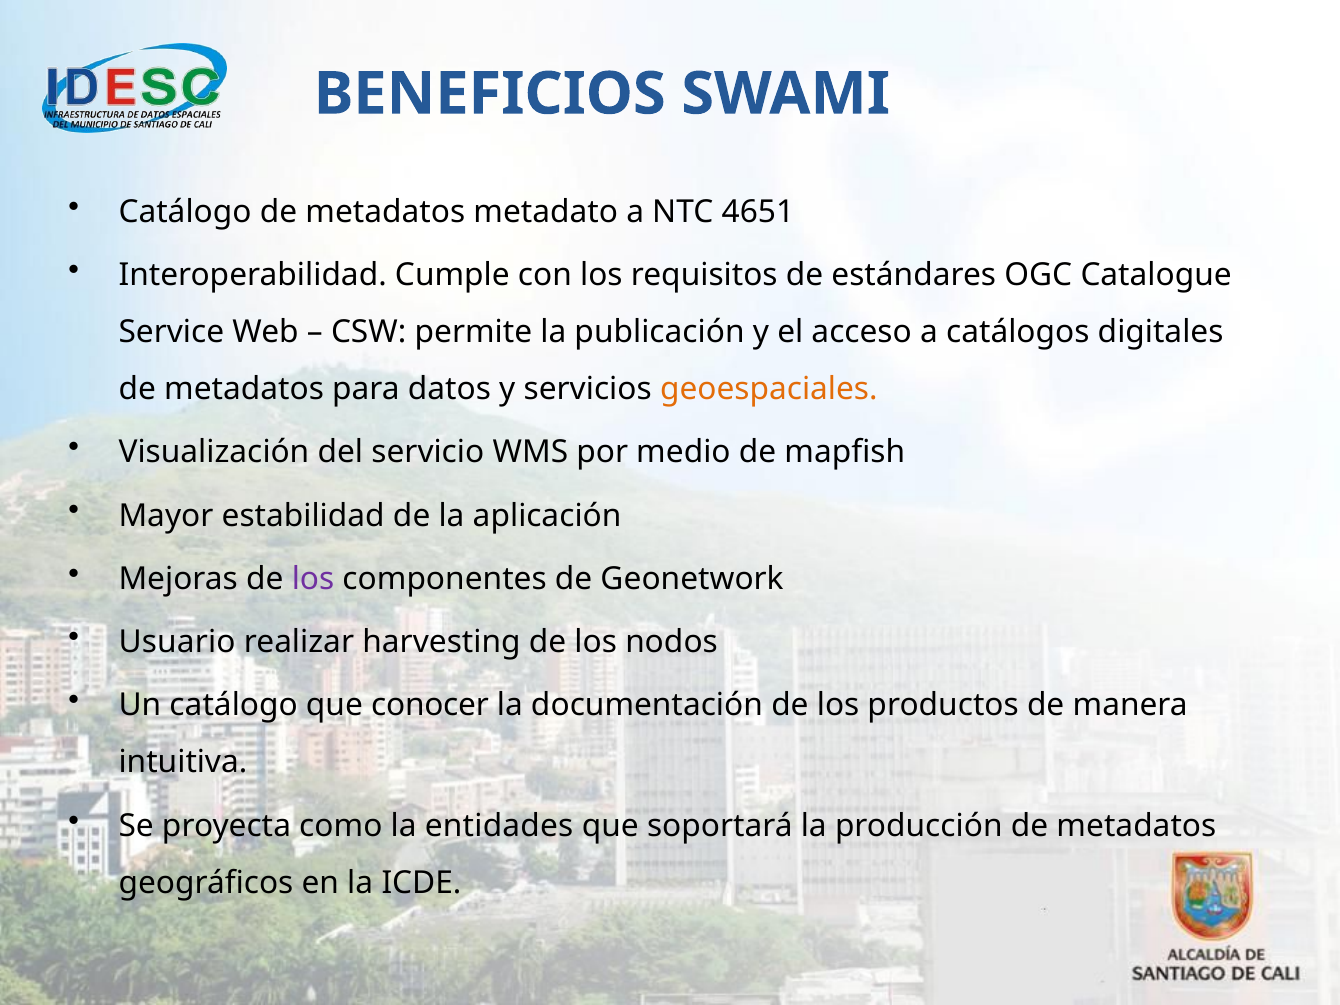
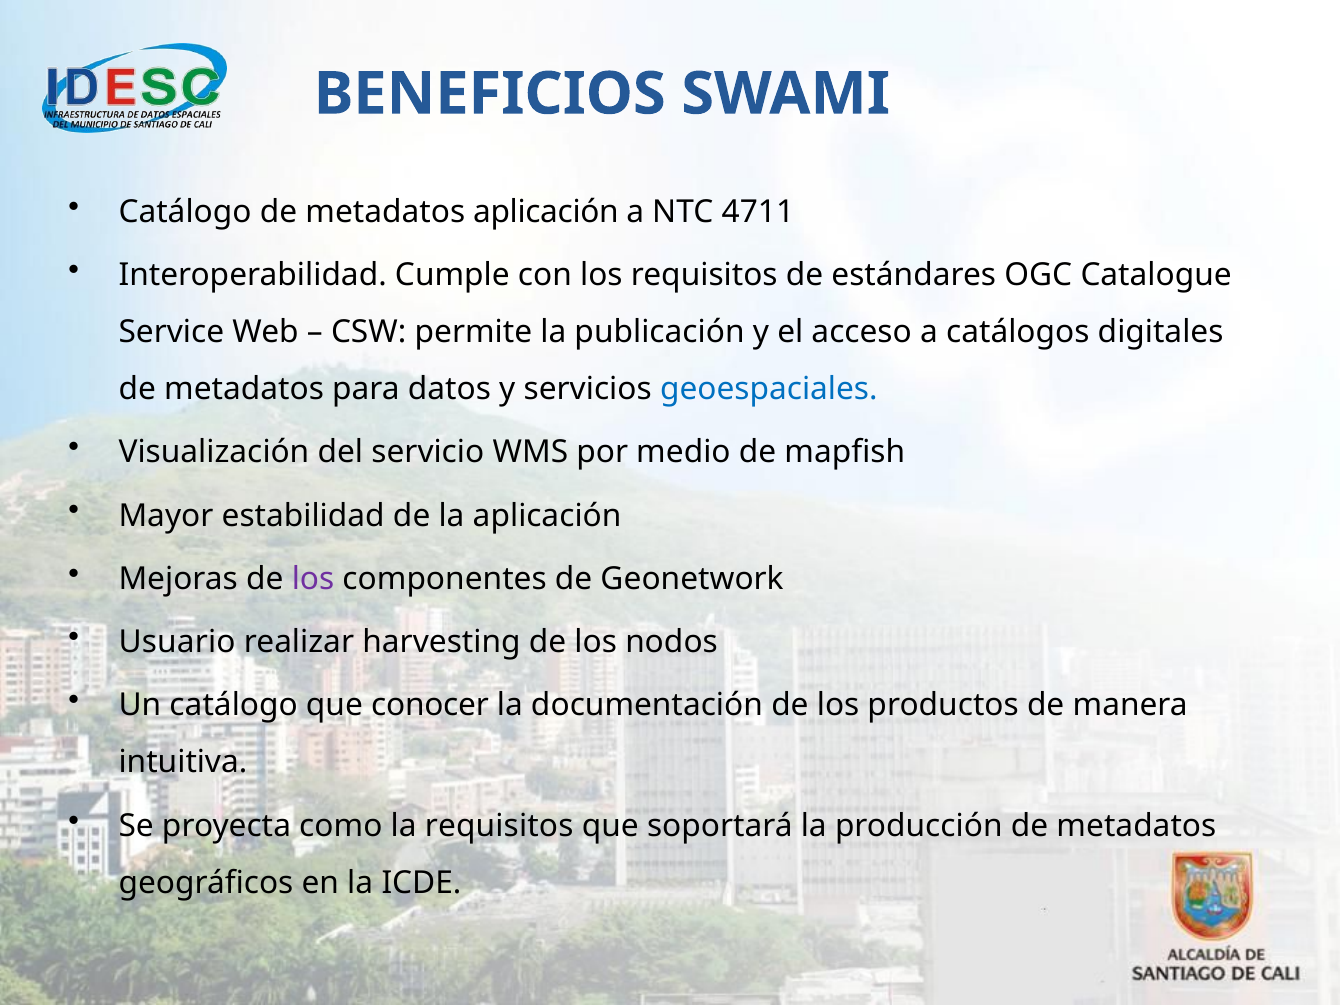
metadatos metadato: metadato -> aplicación (546, 212)
4651: 4651 -> 4711 (758, 212)
geoespaciales colour: orange -> blue (769, 389)
la entidades: entidades -> requisitos (499, 826)
